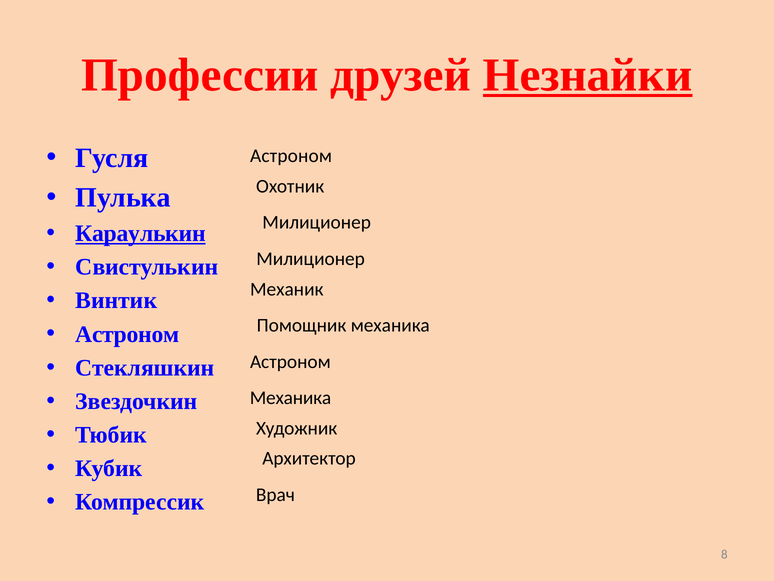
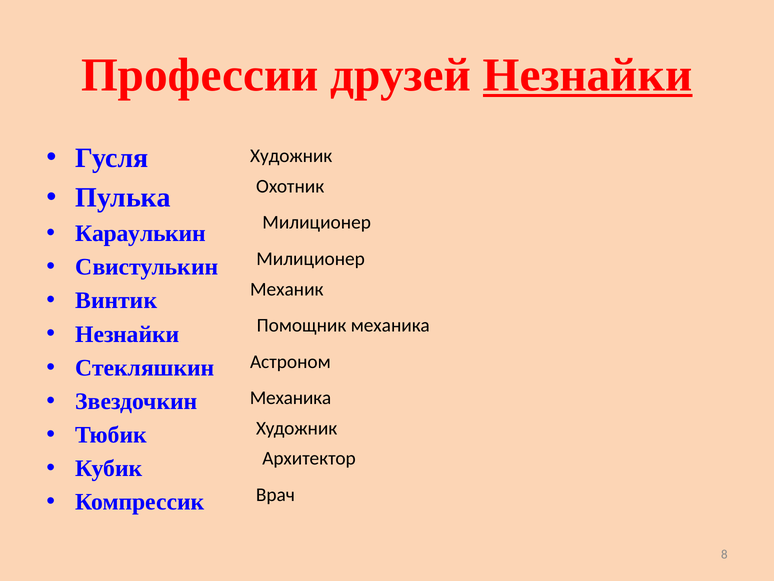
Астроном: Астроном -> Художник (291, 156)
Караулькин underline: present -> none (141, 233)
Астроном: Астроном -> Незнайки (127, 334)
